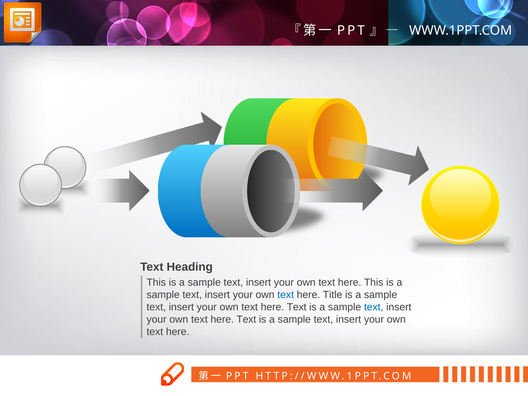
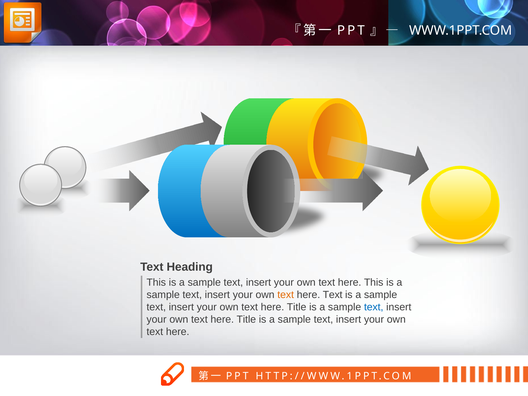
text colour: blue -> orange (286, 295)
Title: Title -> Text (333, 295)
Text: Text -> Title (297, 307)
Text: Text -> Title (246, 319)
